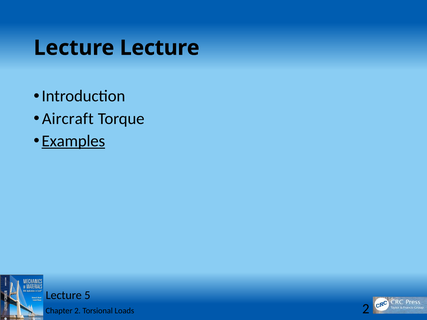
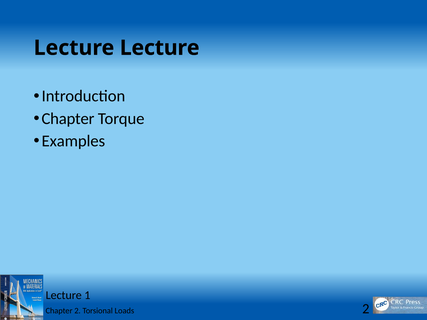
Aircraft: Aircraft -> Chapter (68, 119)
Examples underline: present -> none (73, 141)
5: 5 -> 1 (87, 296)
